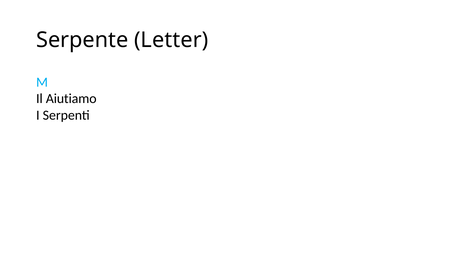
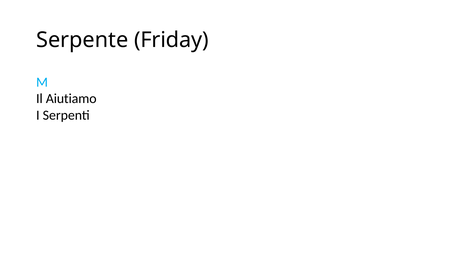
Letter: Letter -> Friday (171, 40)
